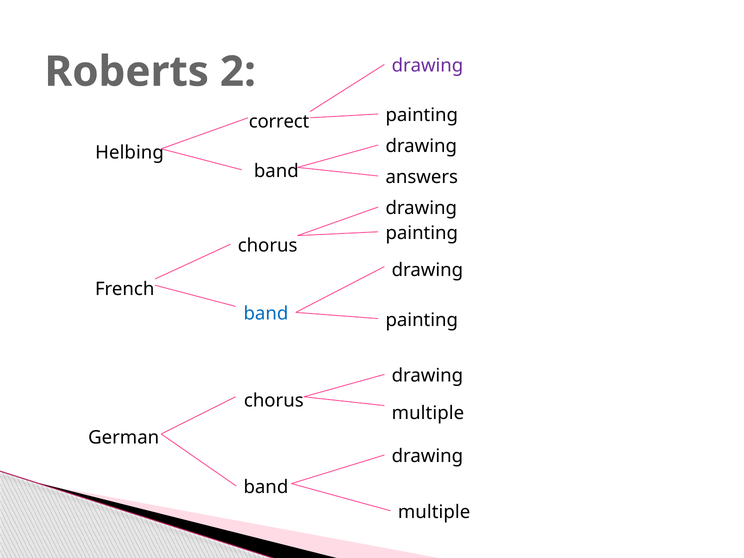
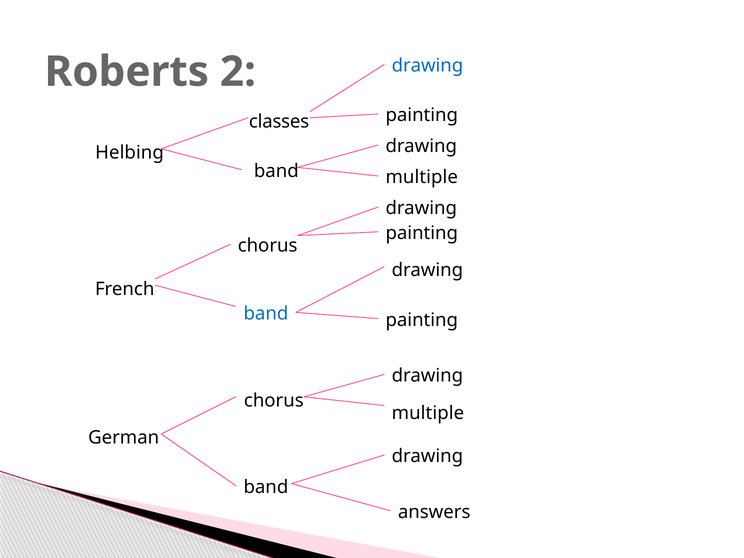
drawing colour: purple -> blue (427, 66)
correct: correct -> classes (279, 121)
answers: answers -> multiple (422, 177)
multiple: multiple -> answers (434, 512)
